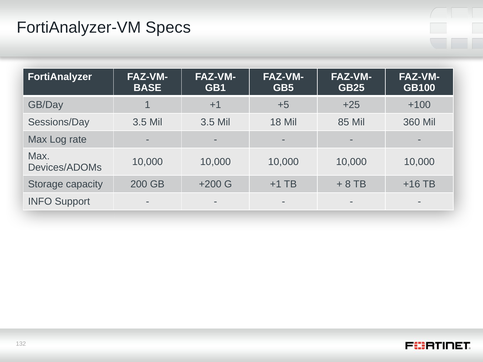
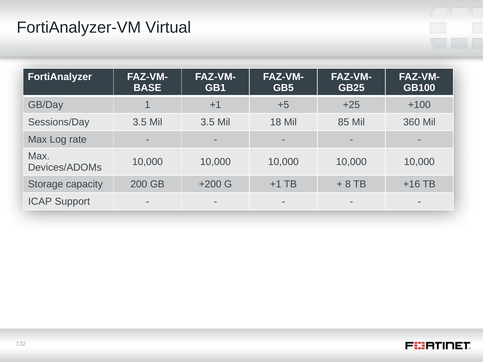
Specs: Specs -> Virtual (168, 28)
INFO: INFO -> ICAP (40, 202)
